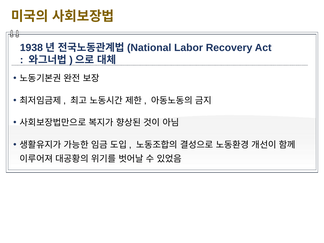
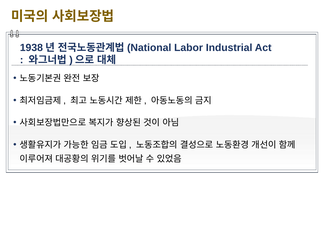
Recovery: Recovery -> Industrial (229, 48)
